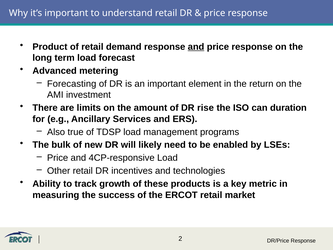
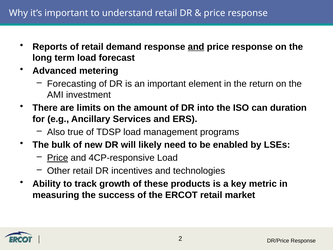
Product: Product -> Reports (50, 47)
rise: rise -> into (206, 108)
Price underline: none -> present (58, 158)
